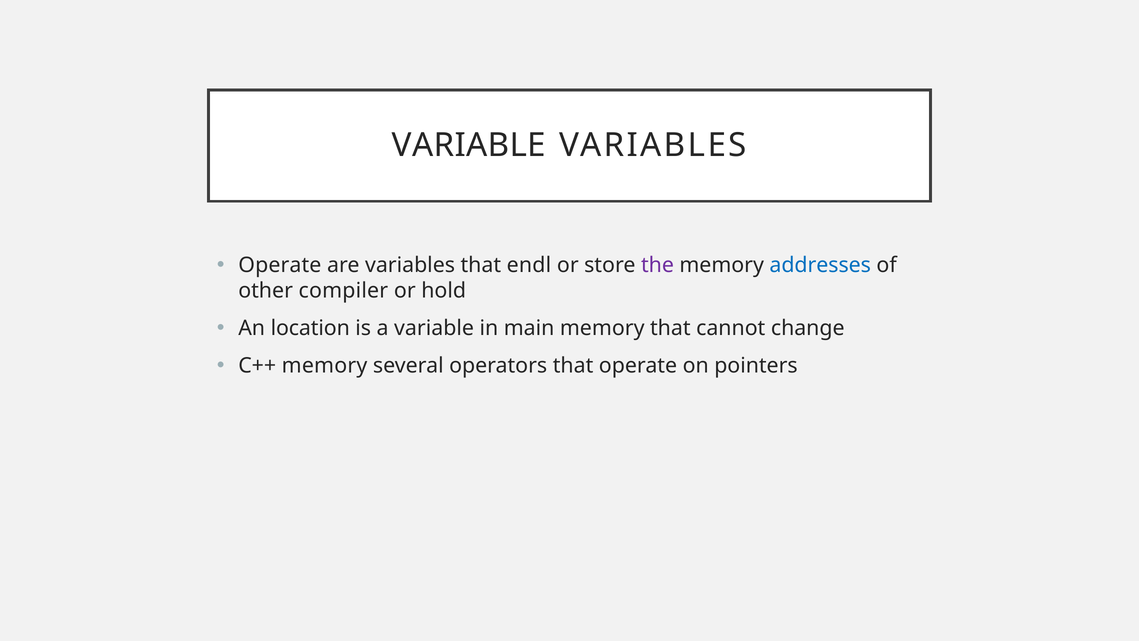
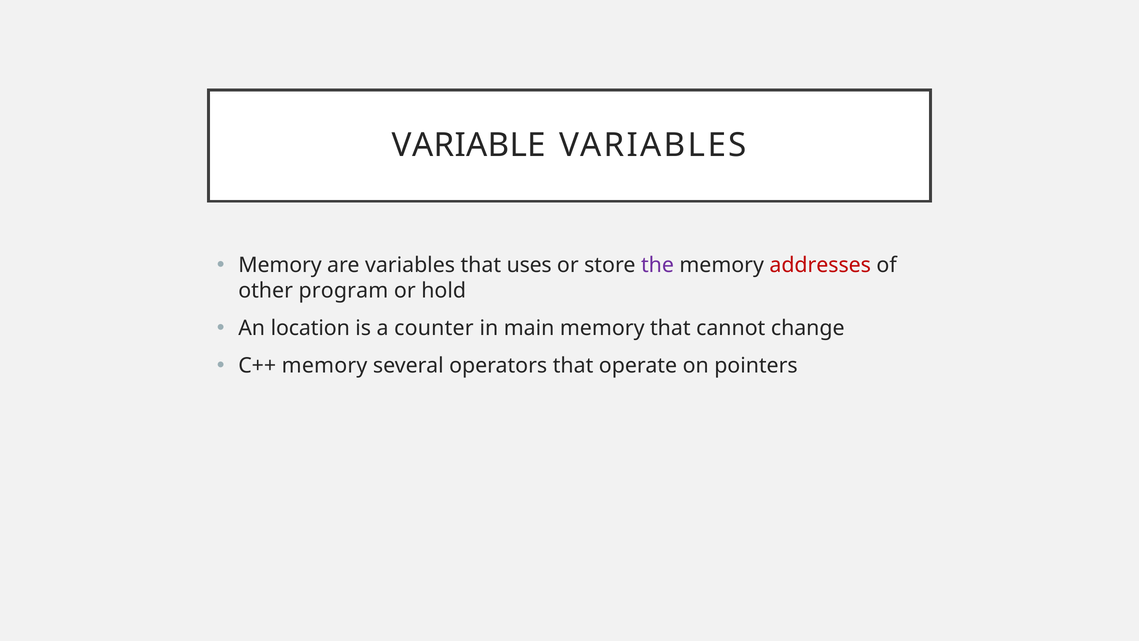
Operate: Operate -> Memory (280, 265)
endl: endl -> uses (529, 265)
addresses colour: blue -> red (820, 265)
compiler: compiler -> program (343, 291)
a variable: variable -> counter (434, 328)
